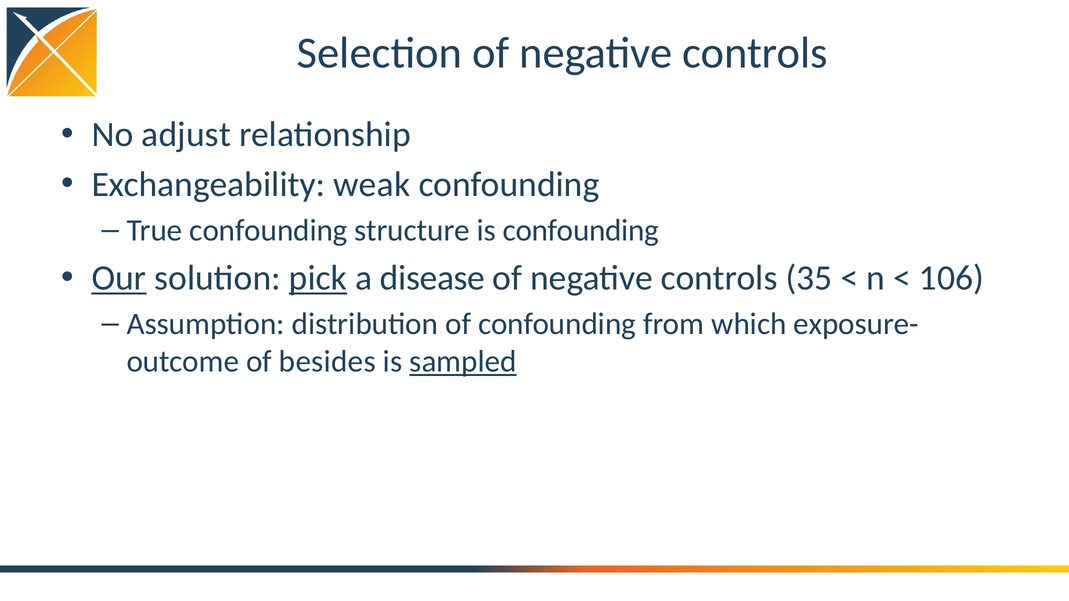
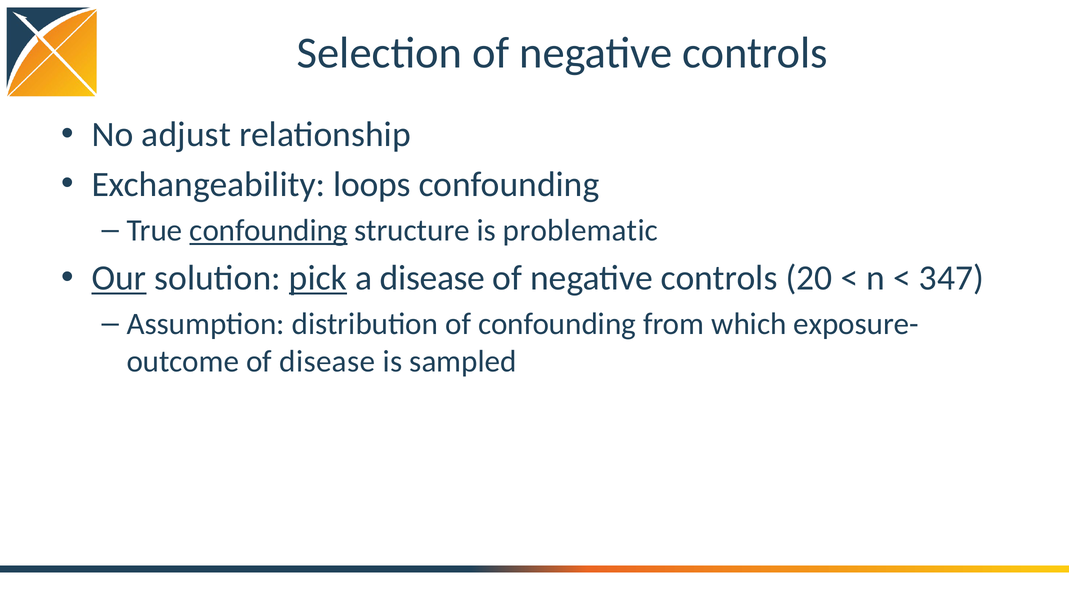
weak: weak -> loops (372, 185)
confounding underline: none -> present (268, 231)
is confounding: confounding -> problematic (581, 231)
35: 35 -> 20 (809, 278)
106: 106 -> 347 (951, 278)
of besides: besides -> disease (327, 362)
sampled underline: present -> none (463, 362)
